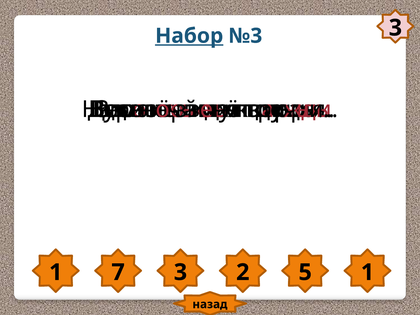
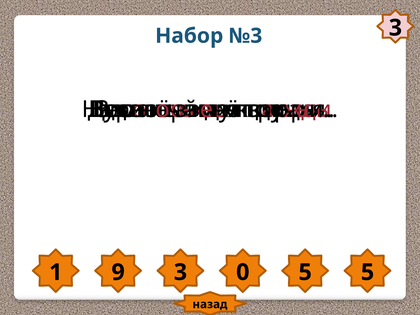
Набор underline: present -> none (189, 36)
7: 7 -> 9 (118, 272)
2: 2 -> 0 (243, 272)
5 1: 1 -> 5 (367, 272)
